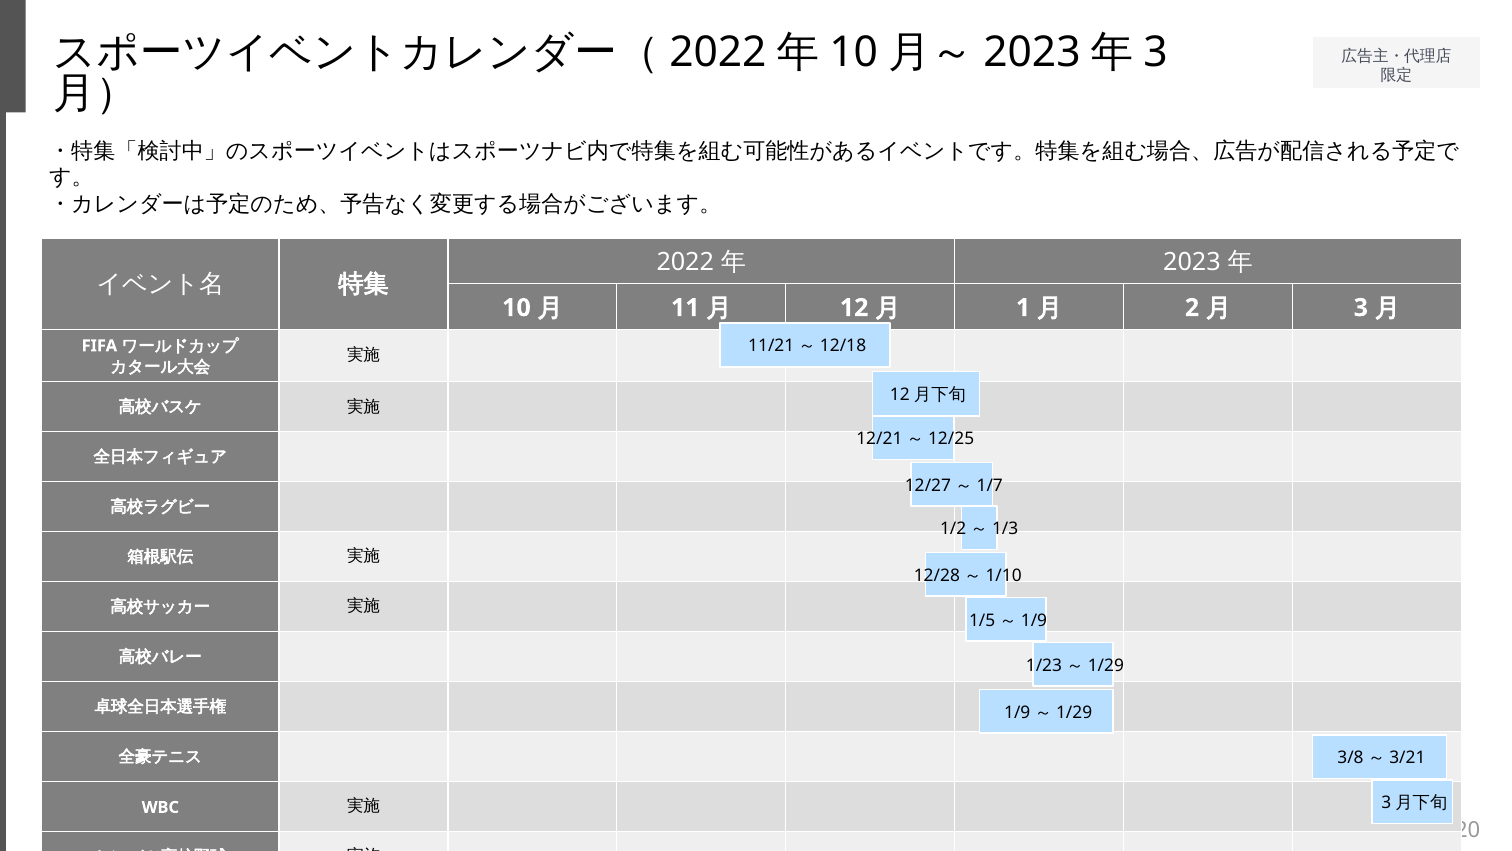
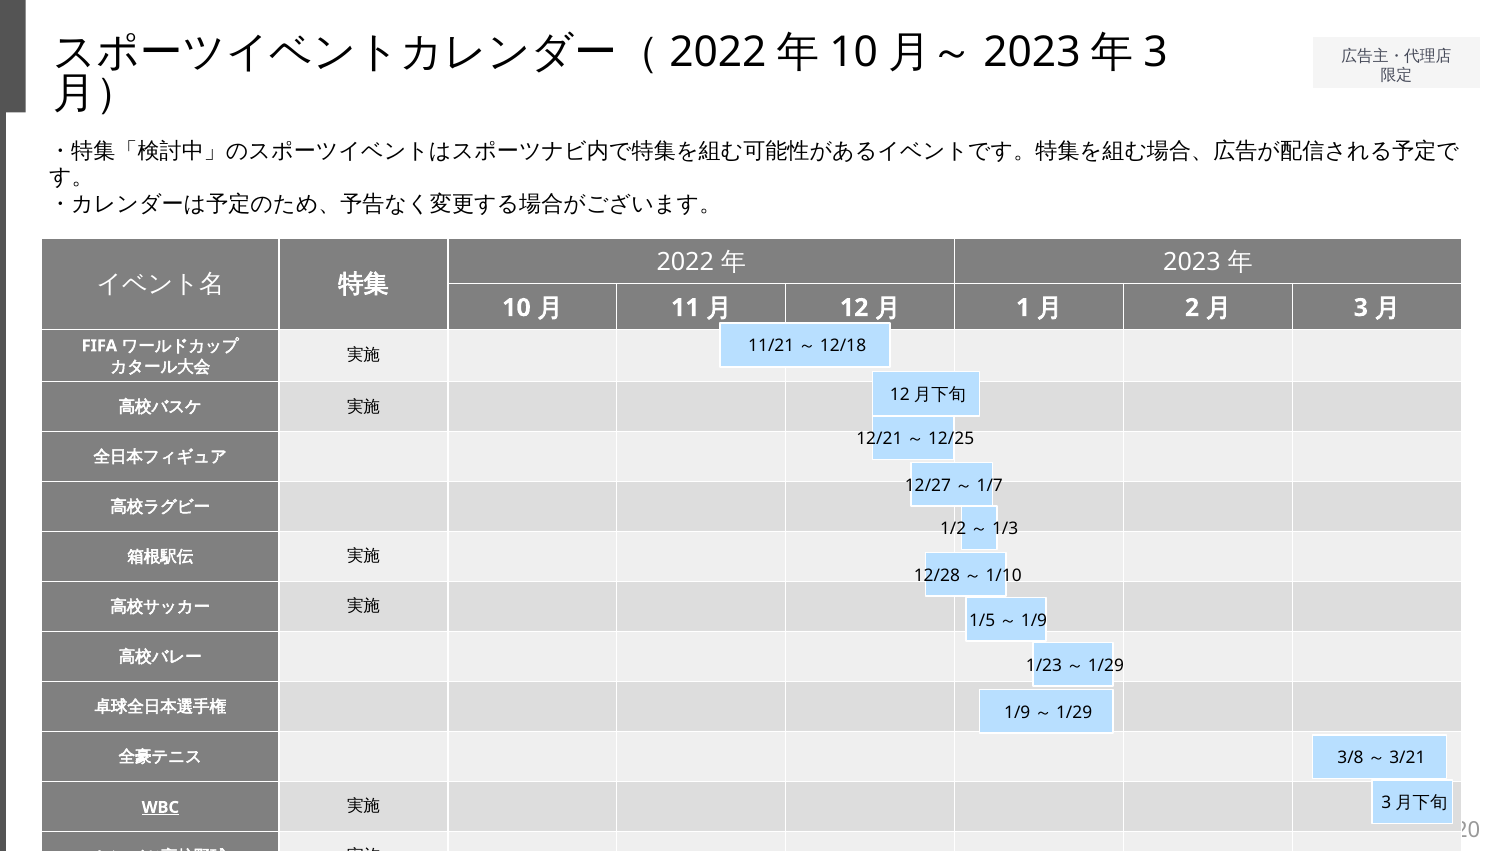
WBC underline: none -> present (160, 807)
